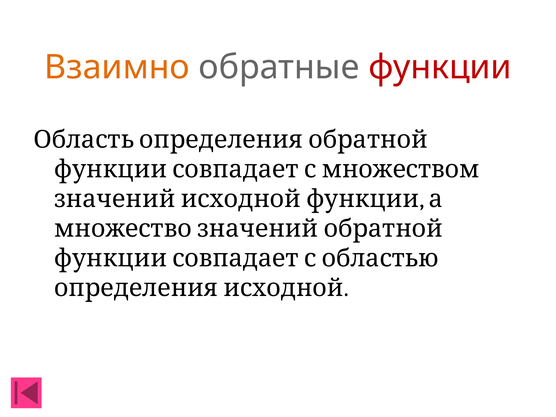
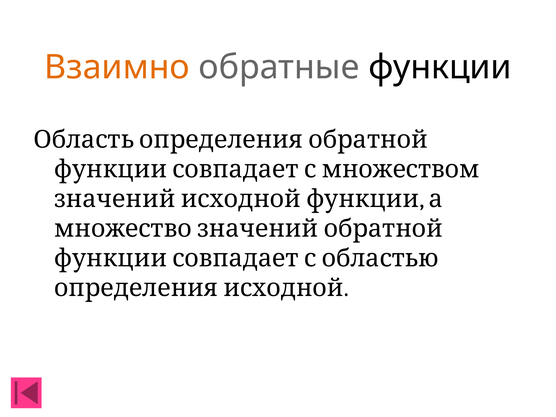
функции colour: red -> black (440, 67)
